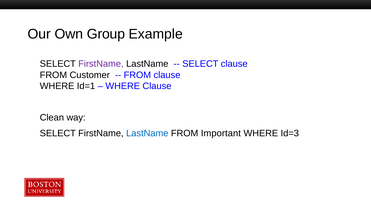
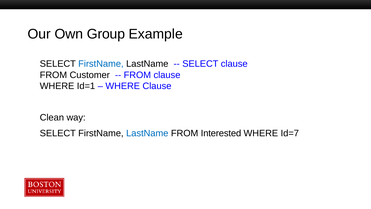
FirstName colour: purple -> blue (101, 64)
Important: Important -> Interested (221, 133)
Id=3: Id=3 -> Id=7 (290, 133)
